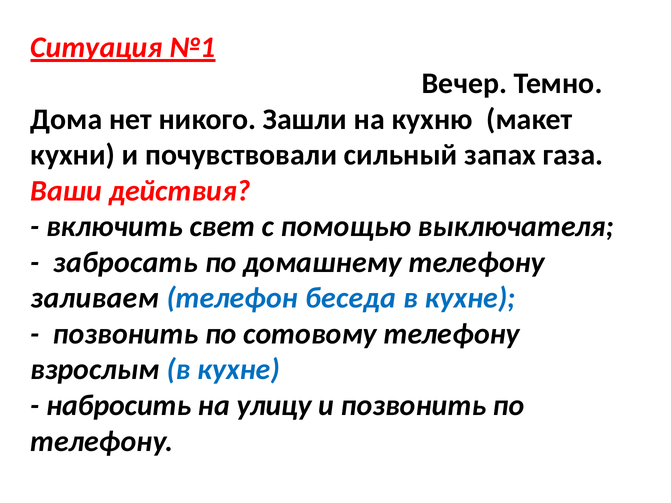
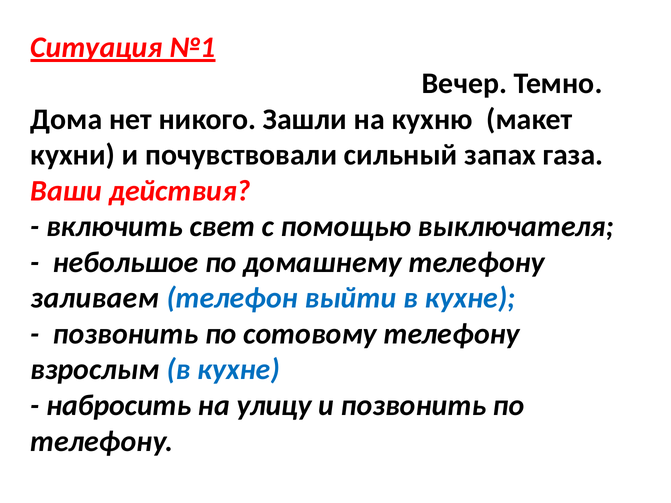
забросать: забросать -> небольшое (126, 262)
беседа: беседа -> выйти (351, 298)
